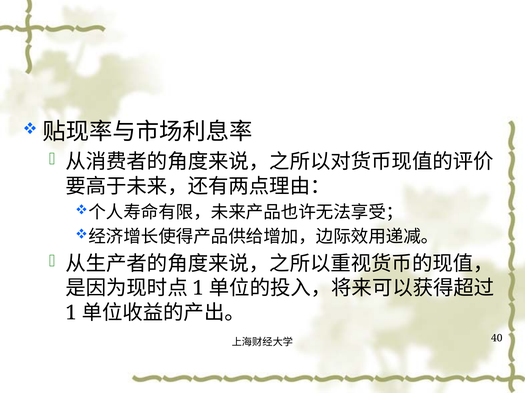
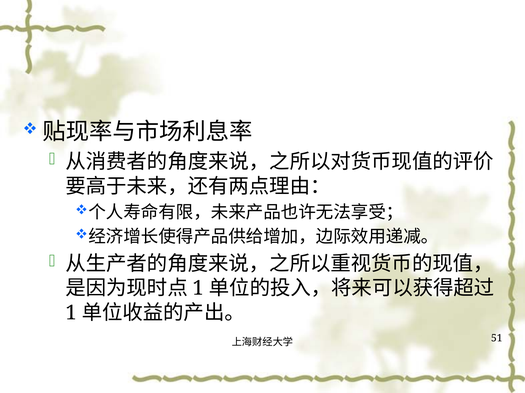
40: 40 -> 51 (497, 339)
